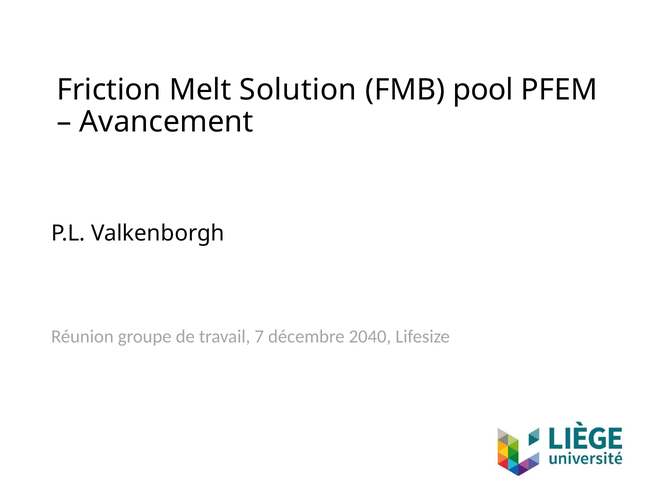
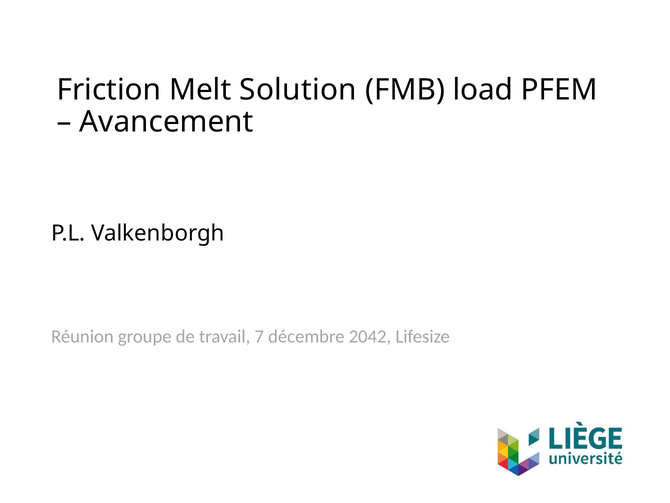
pool: pool -> load (483, 90)
2040: 2040 -> 2042 (370, 336)
